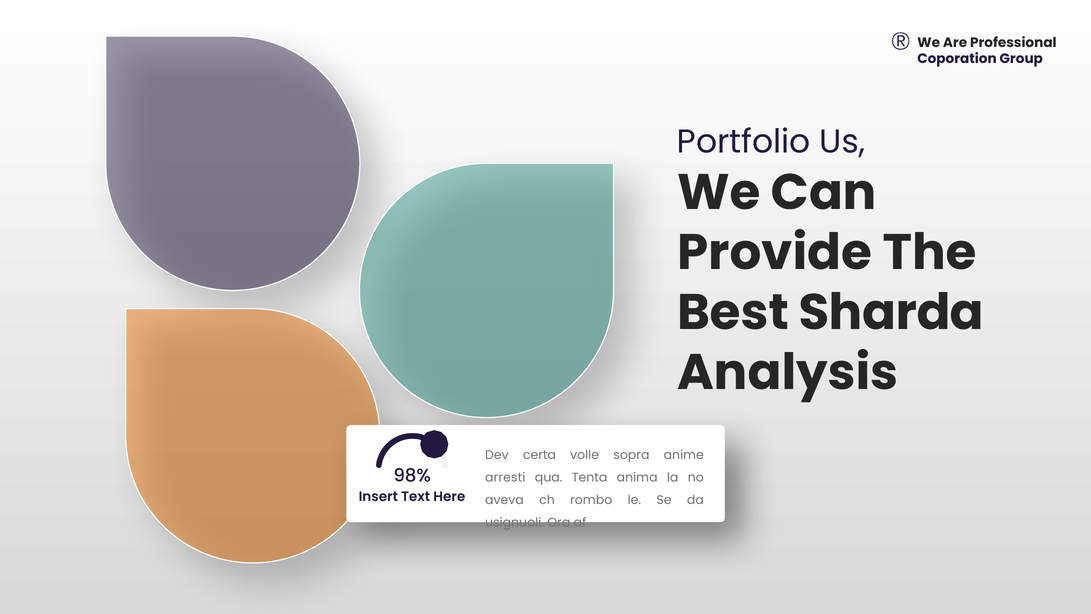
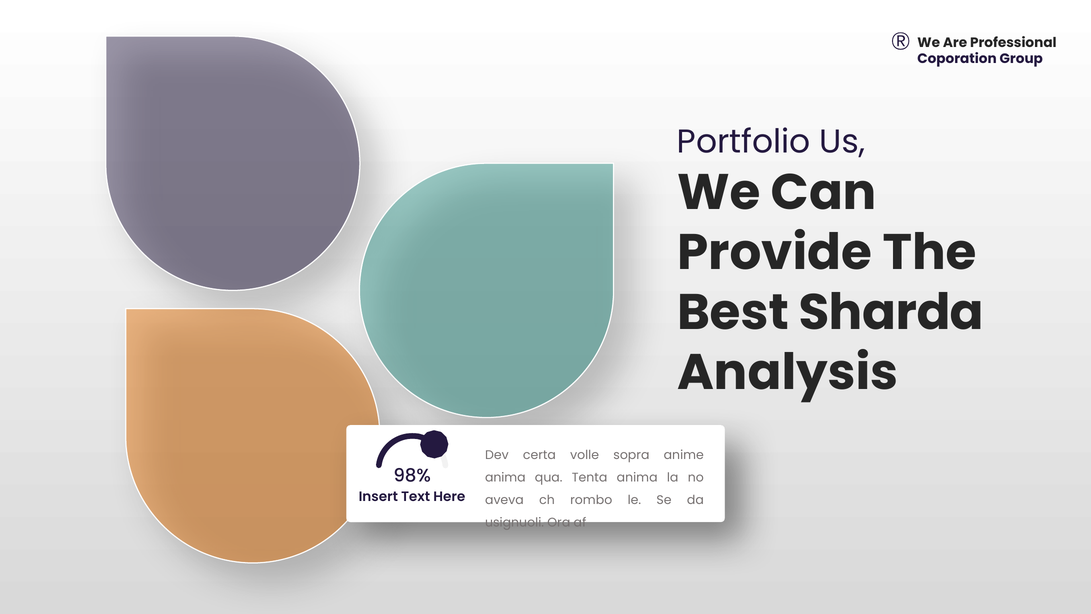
arresti: arresti -> anima (505, 477)
